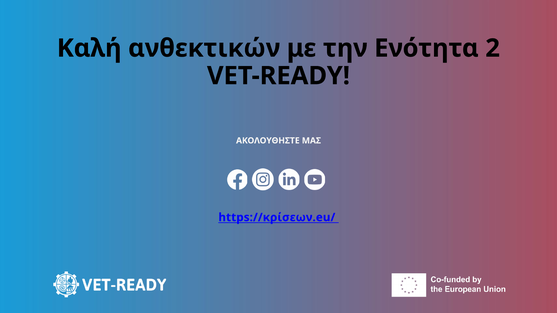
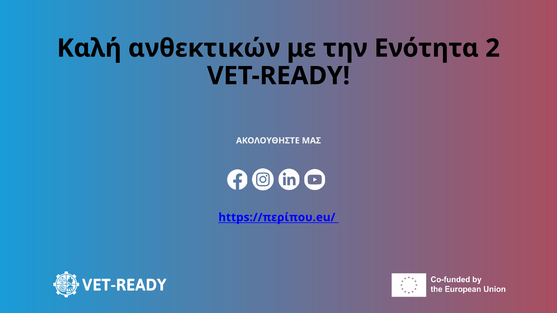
https://κρίσεων.eu/: https://κρίσεων.eu/ -> https://περίπου.eu/ (277, 218)
